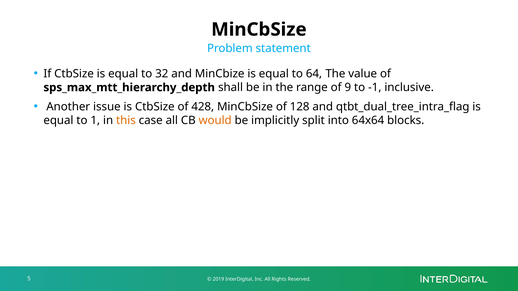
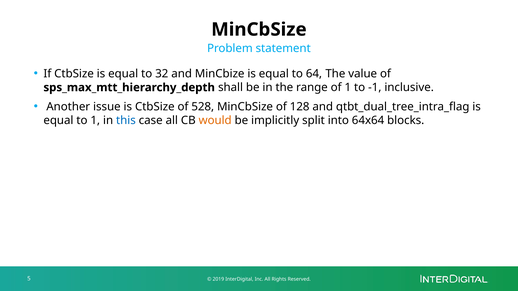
of 9: 9 -> 1 (348, 88)
428: 428 -> 528 (203, 107)
this colour: orange -> blue (126, 121)
